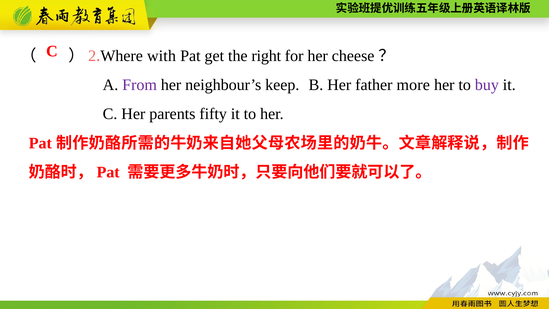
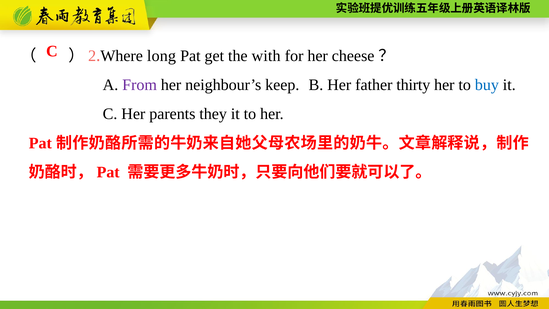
with: with -> long (161, 56)
right: right -> with (266, 56)
more: more -> thirty (413, 85)
buy colour: purple -> blue (487, 85)
fifty: fifty -> they (213, 114)
